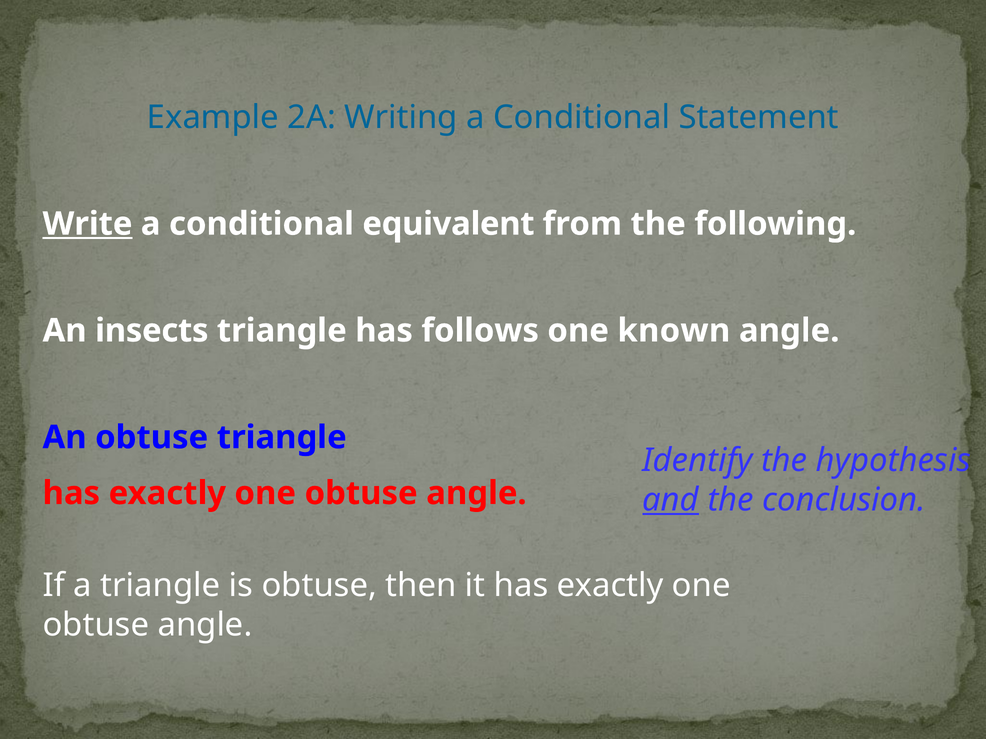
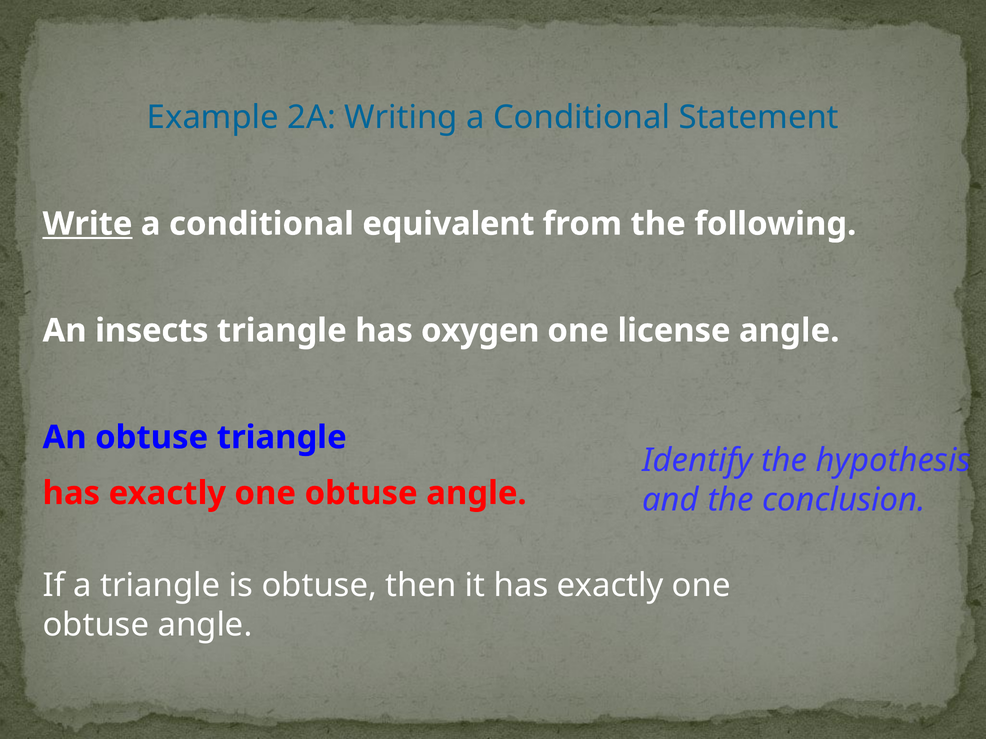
follows: follows -> oxygen (480, 331)
known: known -> license (674, 331)
and underline: present -> none (671, 500)
